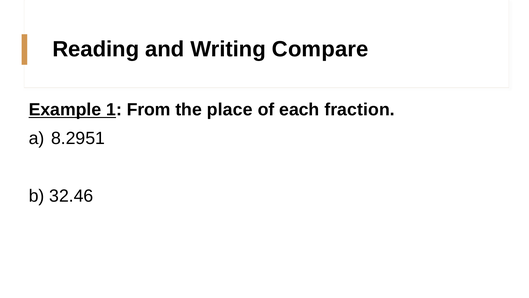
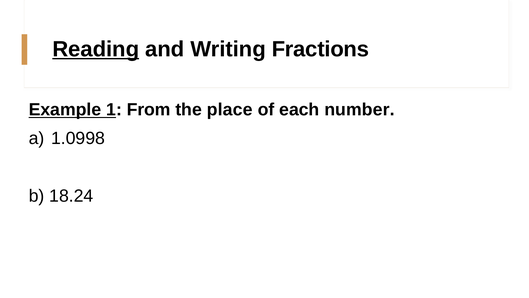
Reading underline: none -> present (96, 49)
Compare: Compare -> Fractions (320, 49)
fraction: fraction -> number (360, 109)
8.2951: 8.2951 -> 1.0998 (78, 138)
32.46: 32.46 -> 18.24 (71, 196)
